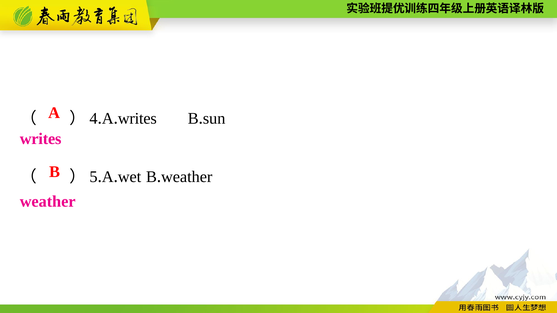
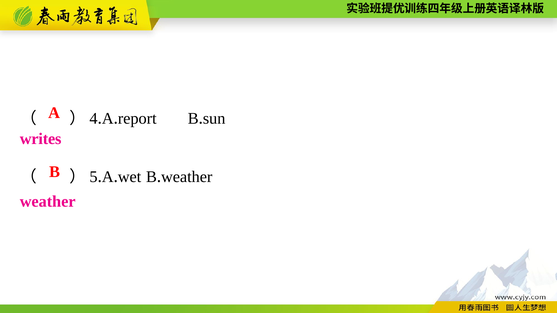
writes: writes -> report (137, 118)
